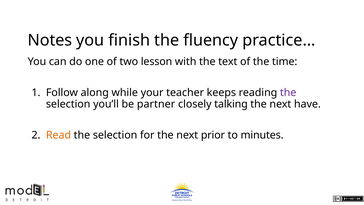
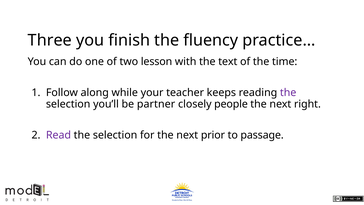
Notes: Notes -> Three (50, 40)
talking: talking -> people (231, 104)
have: have -> right (307, 104)
Read colour: orange -> purple (58, 135)
minutes: minutes -> passage (262, 135)
